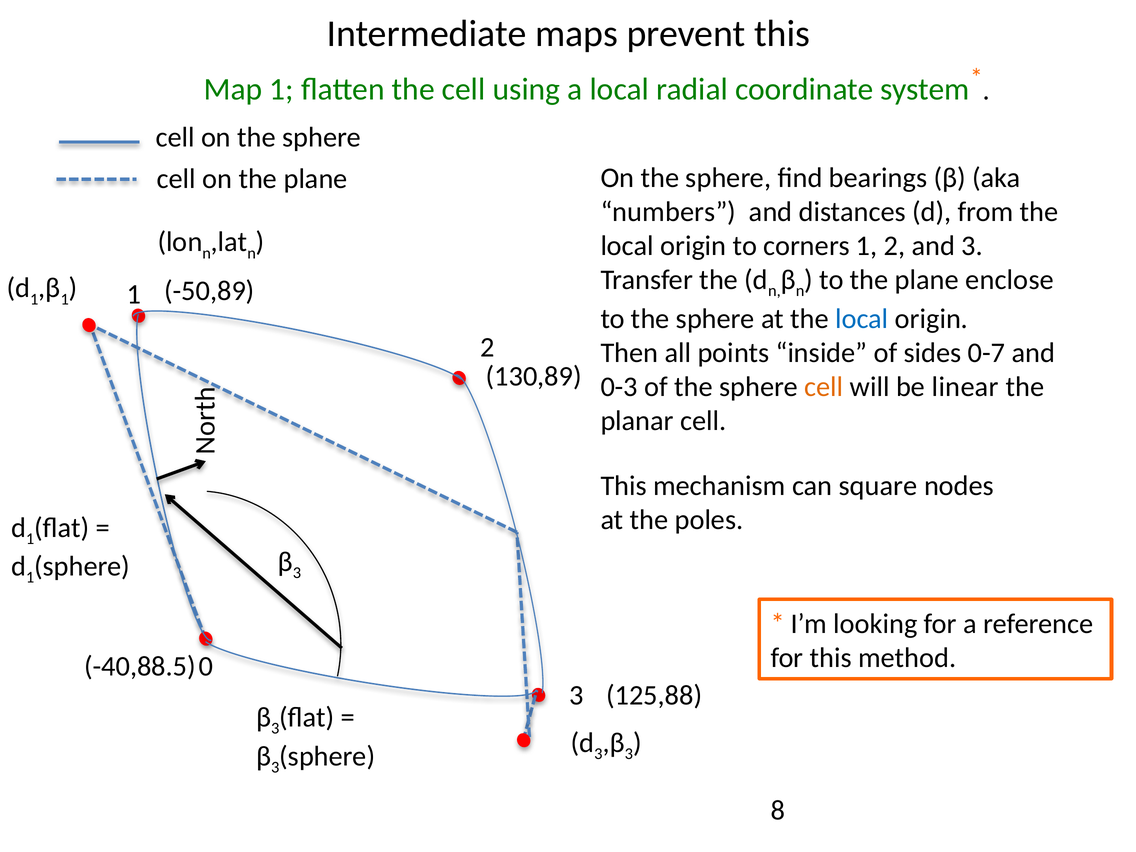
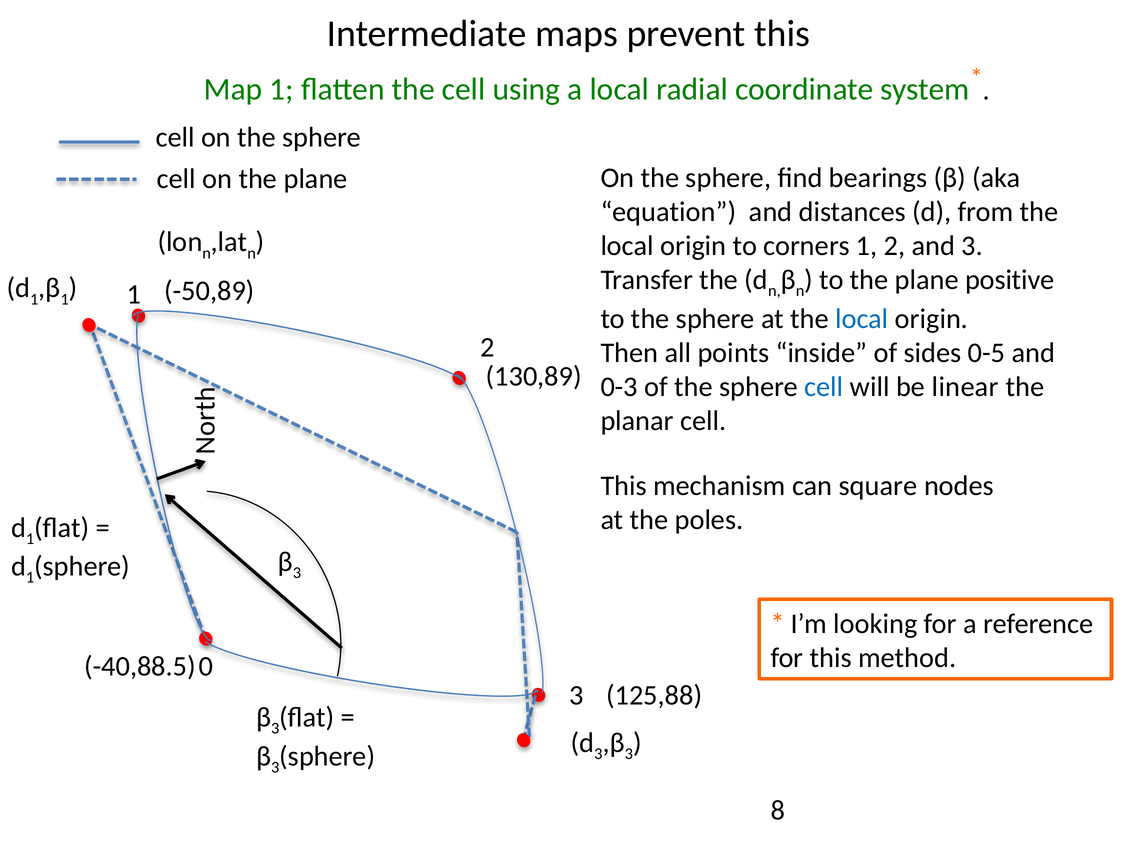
numbers: numbers -> equation (668, 212)
enclose: enclose -> positive (1010, 280)
0-7: 0-7 -> 0-5 (987, 353)
cell colour: orange -> blue (824, 387)
